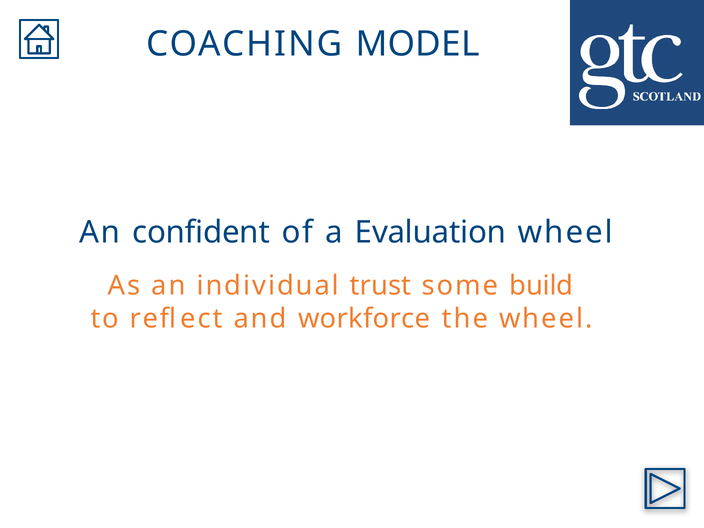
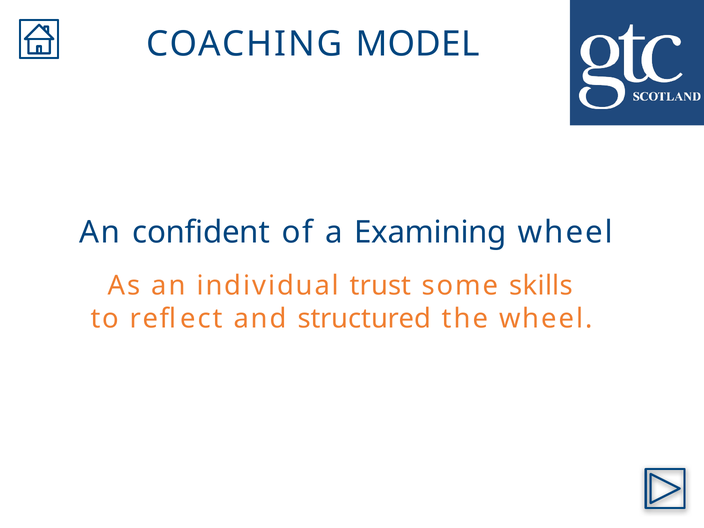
Evaluation: Evaluation -> Examining (430, 232)
build: build -> skills (541, 286)
workforce: workforce -> structured (364, 319)
